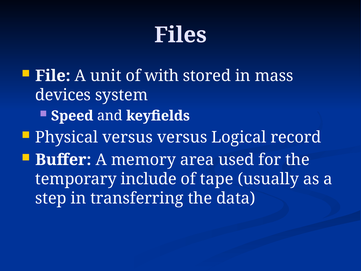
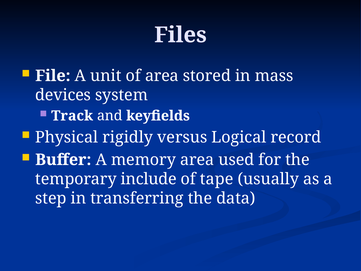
of with: with -> area (162, 76)
Speed: Speed -> Track (72, 116)
Physical versus: versus -> rigidly (128, 137)
